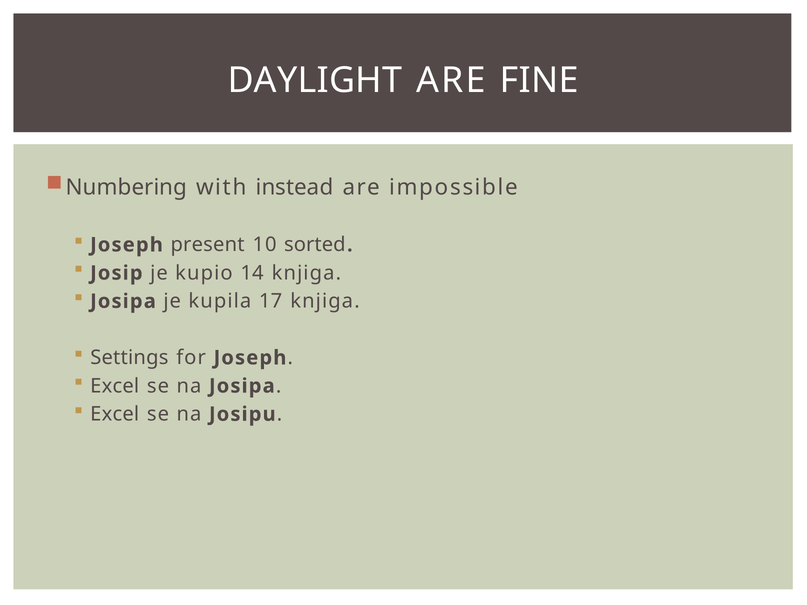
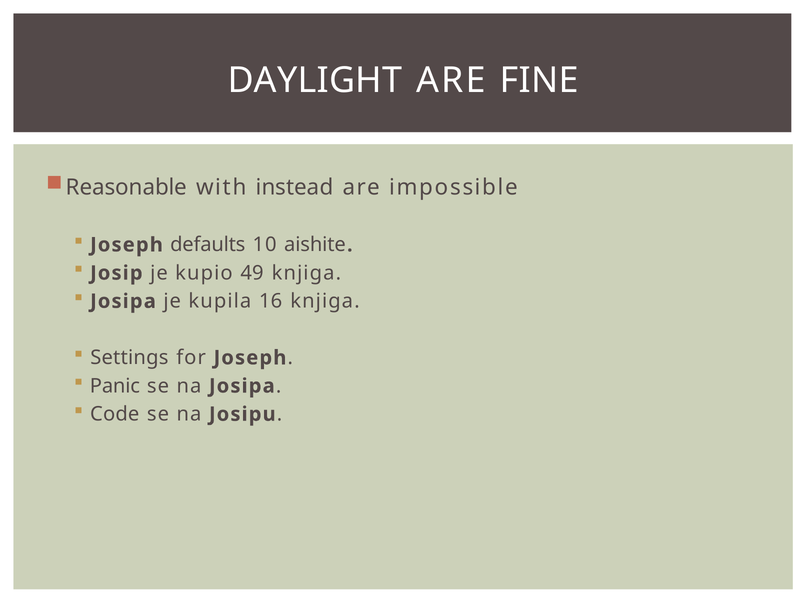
Numbering: Numbering -> Reasonable (126, 187)
present: present -> defaults (208, 245)
sorted: sorted -> aishite (315, 245)
14: 14 -> 49 (252, 273)
17: 17 -> 16 (271, 301)
Excel: Excel -> Panic (115, 386)
Excel: Excel -> Code (115, 414)
